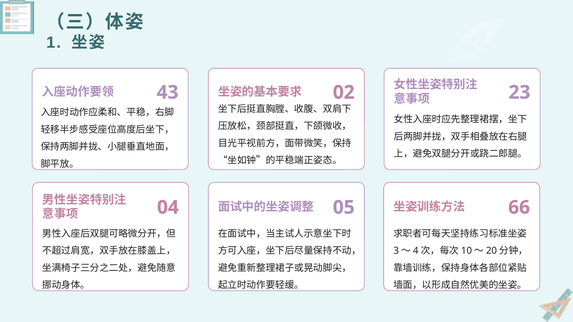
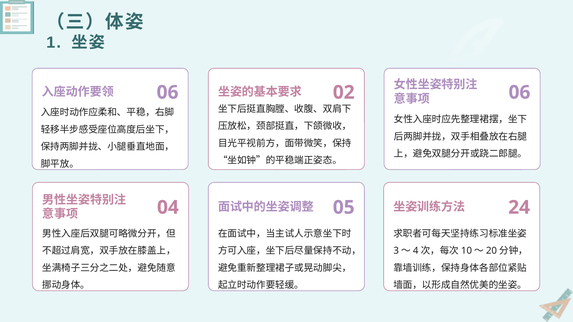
43: 43 -> 06 (168, 92)
23: 23 -> 06 (519, 92)
66: 66 -> 24 (519, 208)
